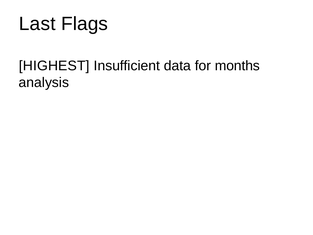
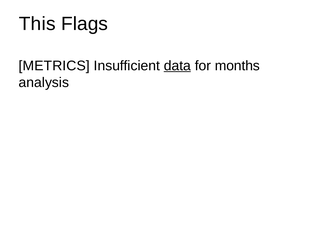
Last: Last -> This (37, 24)
HIGHEST: HIGHEST -> METRICS (54, 66)
data underline: none -> present (177, 66)
